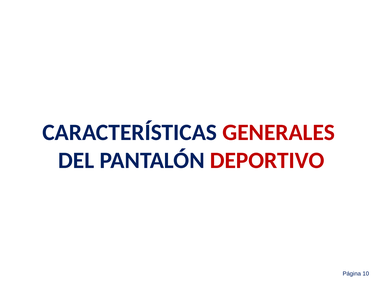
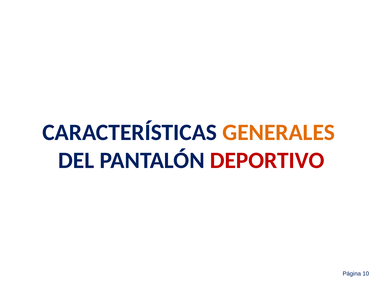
GENERALES colour: red -> orange (279, 132)
